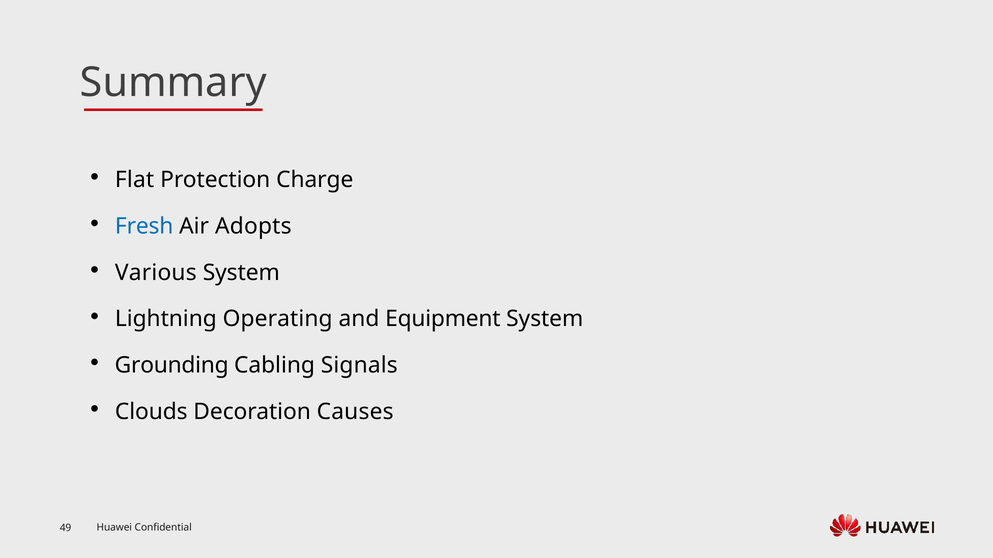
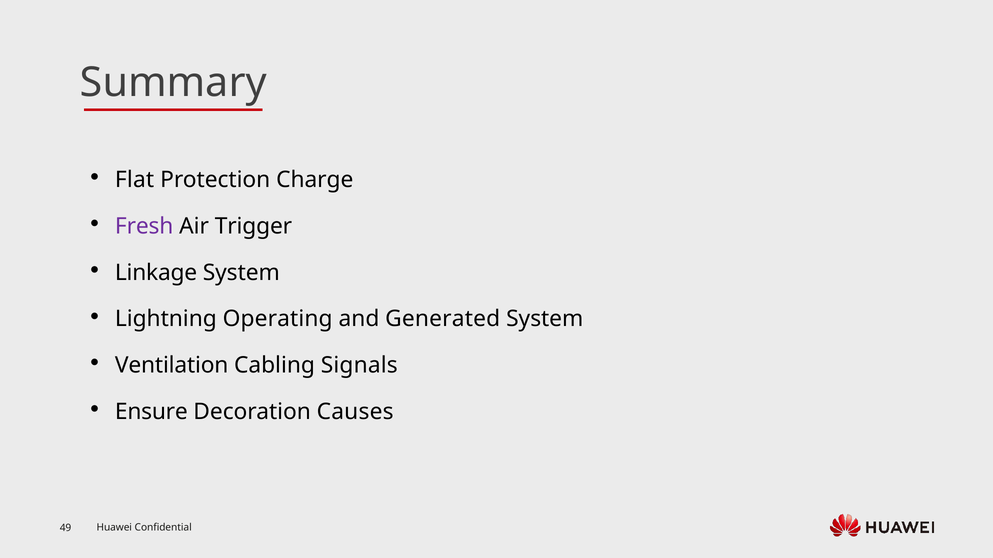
Fresh colour: blue -> purple (144, 226)
Adopts: Adopts -> Trigger (253, 226)
Various: Various -> Linkage (156, 273)
Equipment: Equipment -> Generated (443, 319)
Grounding: Grounding -> Ventilation (172, 366)
Clouds: Clouds -> Ensure (151, 412)
